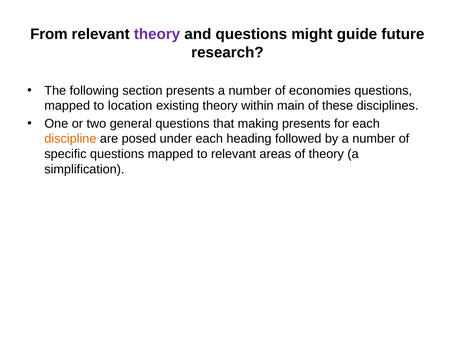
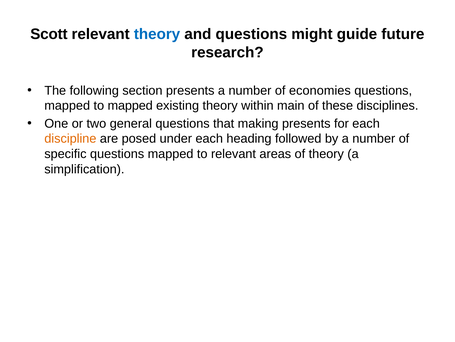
From: From -> Scott (49, 34)
theory colour: purple -> blue (157, 34)
to location: location -> mapped (130, 106)
